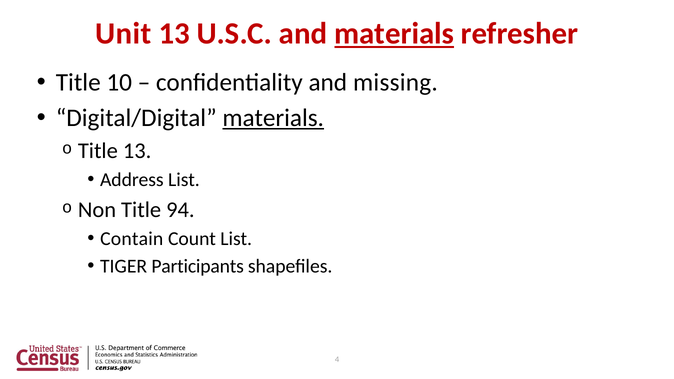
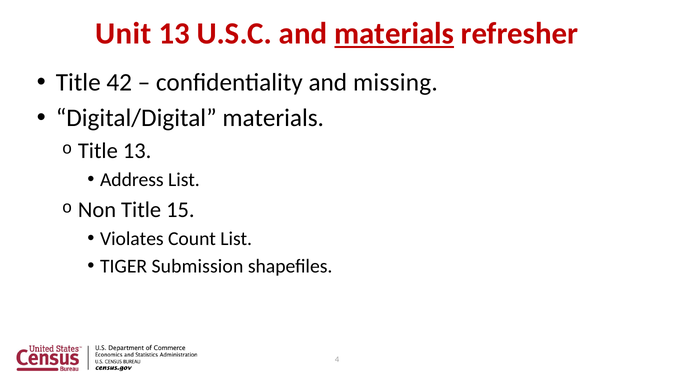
10: 10 -> 42 (119, 83)
materials underline: present -> none (273, 118)
94: 94 -> 15 (180, 210)
Contain: Contain -> Violates (132, 239)
Participants: Participants -> Submission (197, 266)
